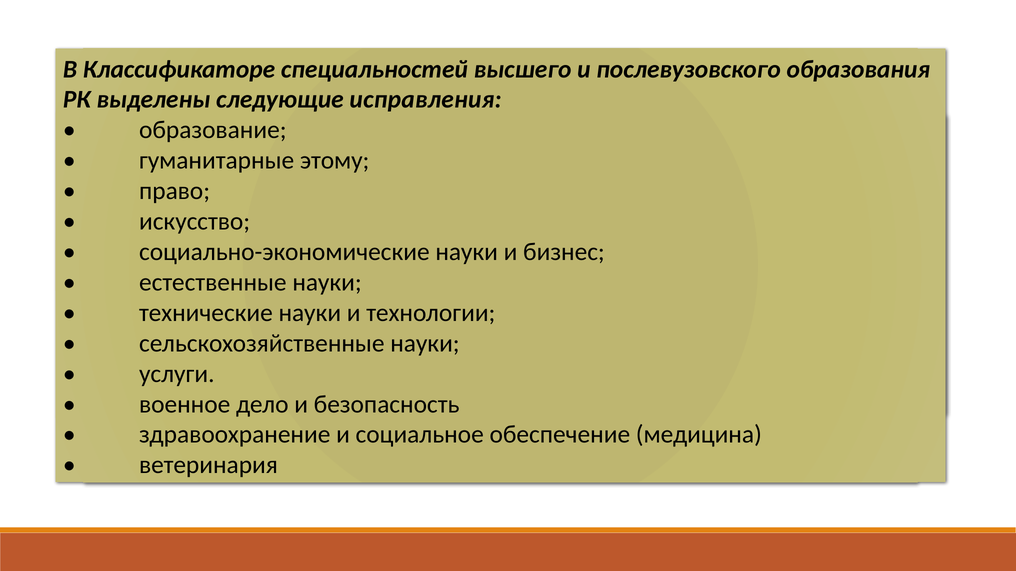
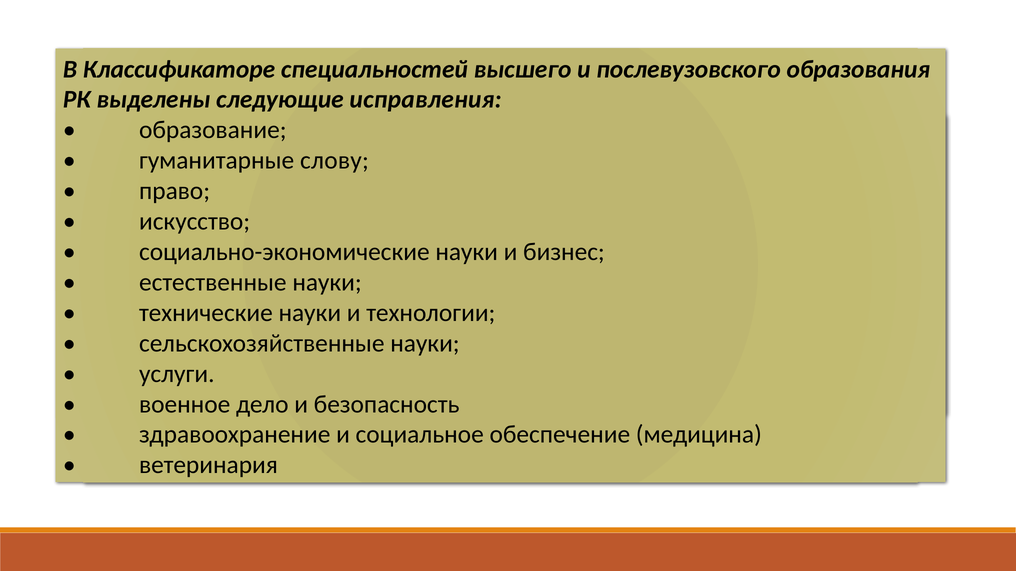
этому: этому -> слову (334, 161)
